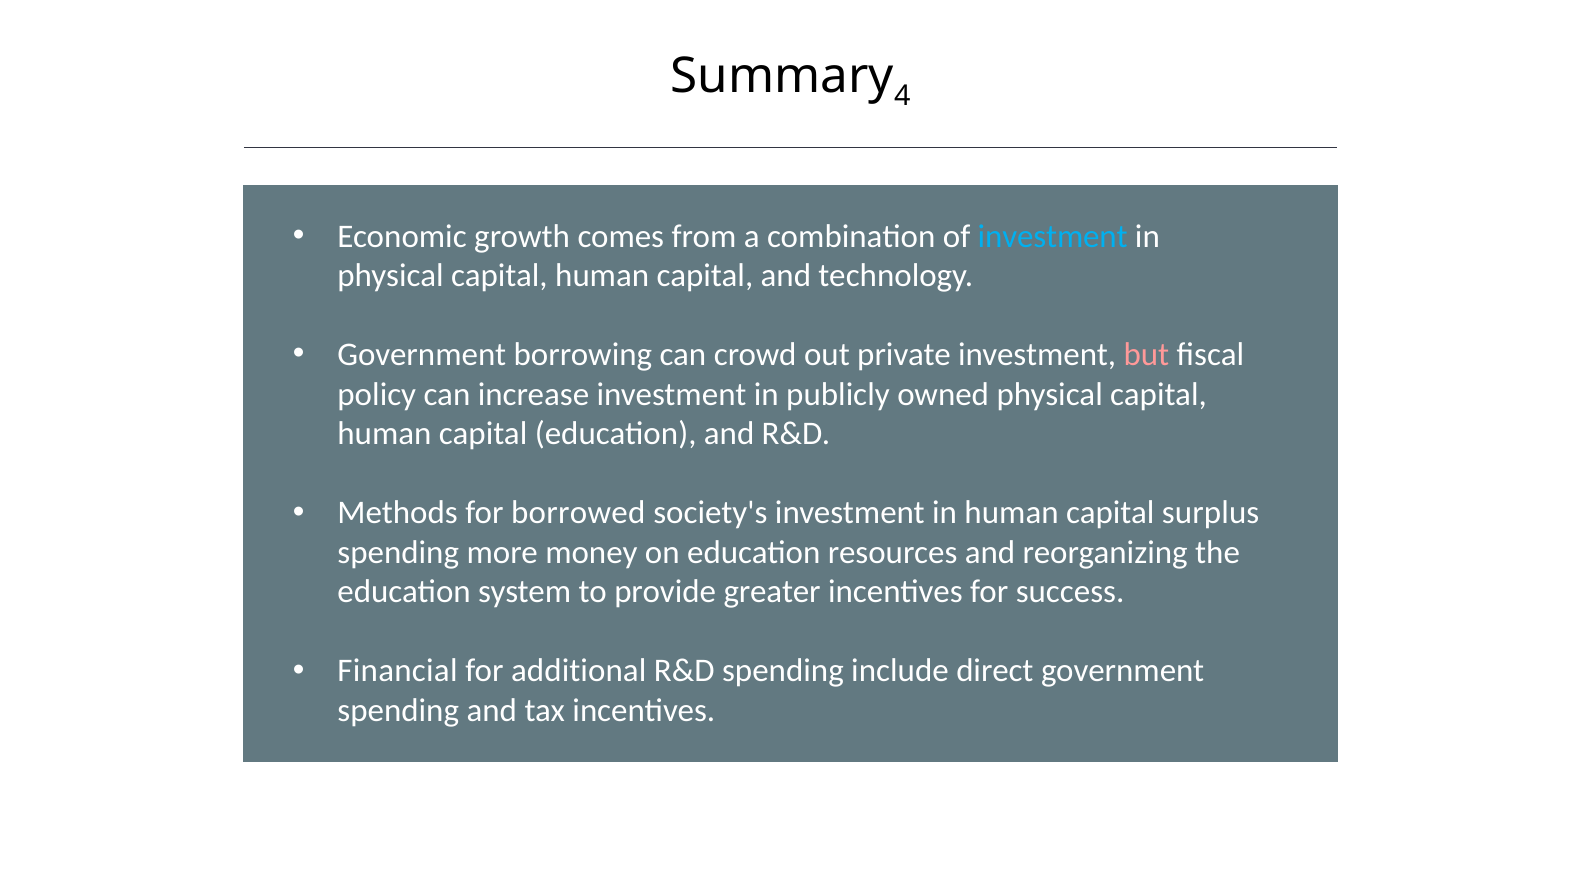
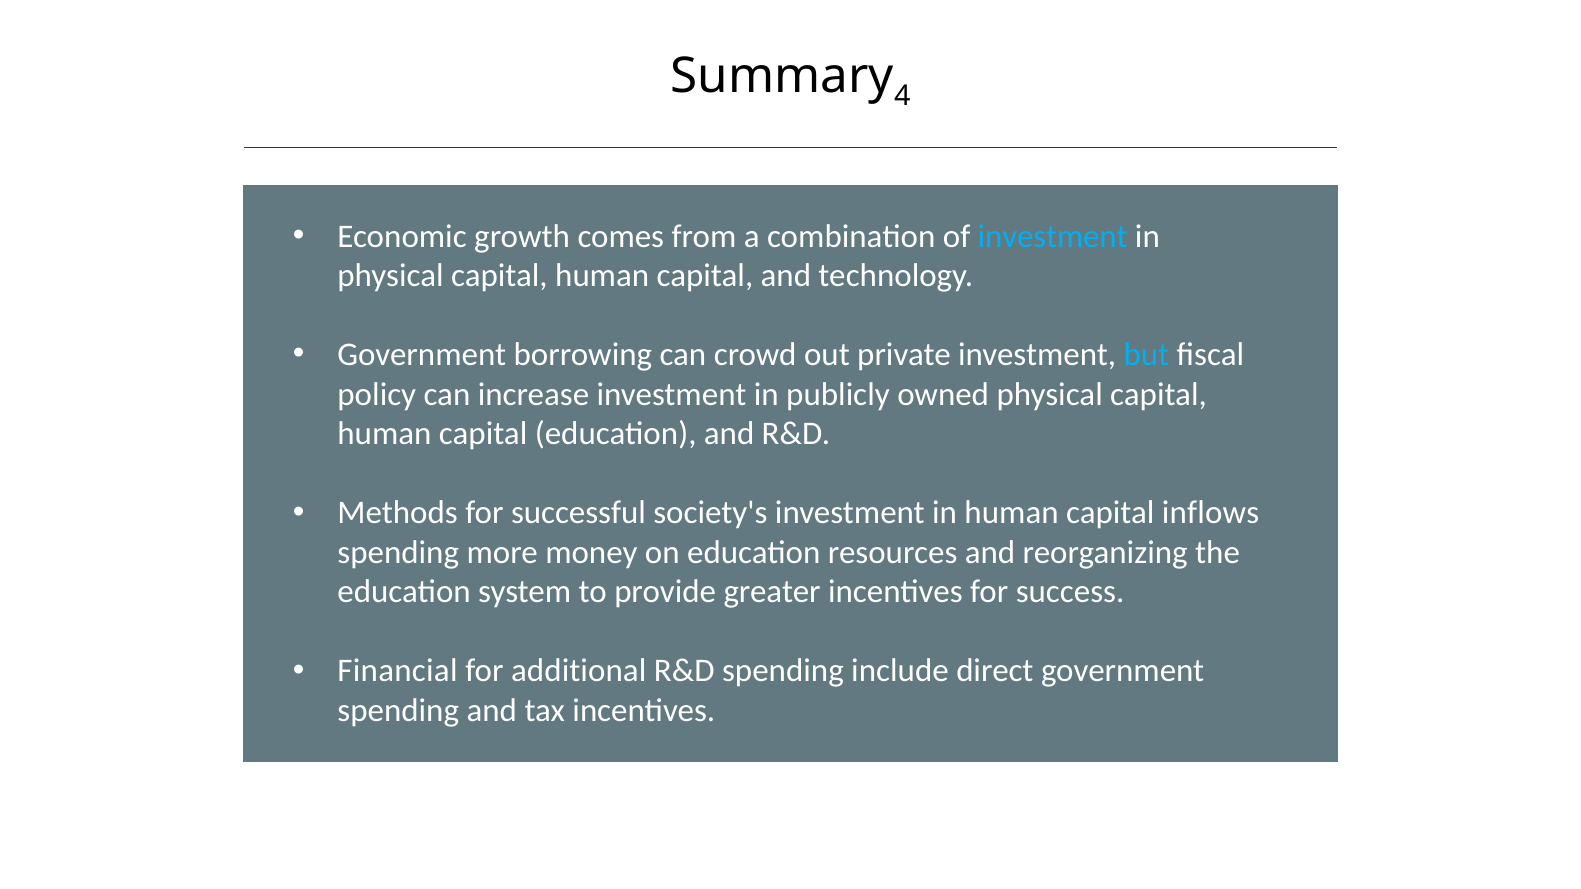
but colour: pink -> light blue (1146, 355)
borrowed: borrowed -> successful (578, 513)
surplus: surplus -> inflows (1211, 513)
